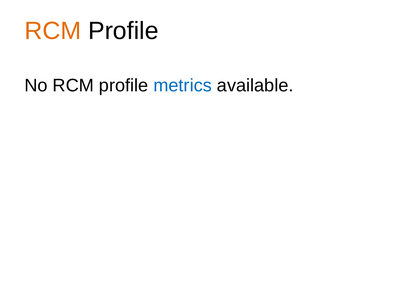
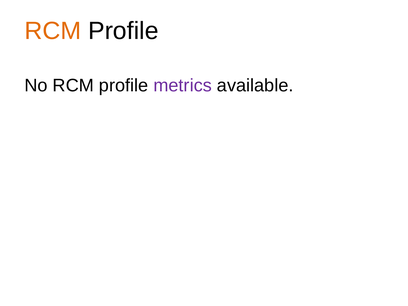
metrics colour: blue -> purple (183, 86)
